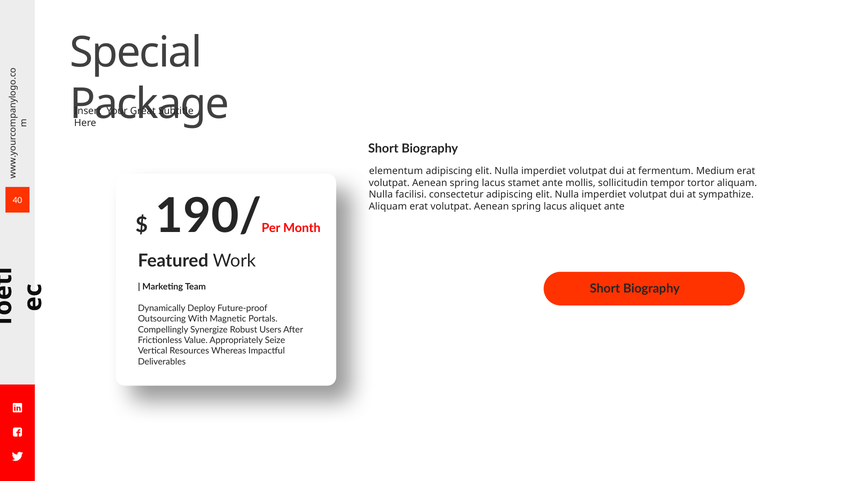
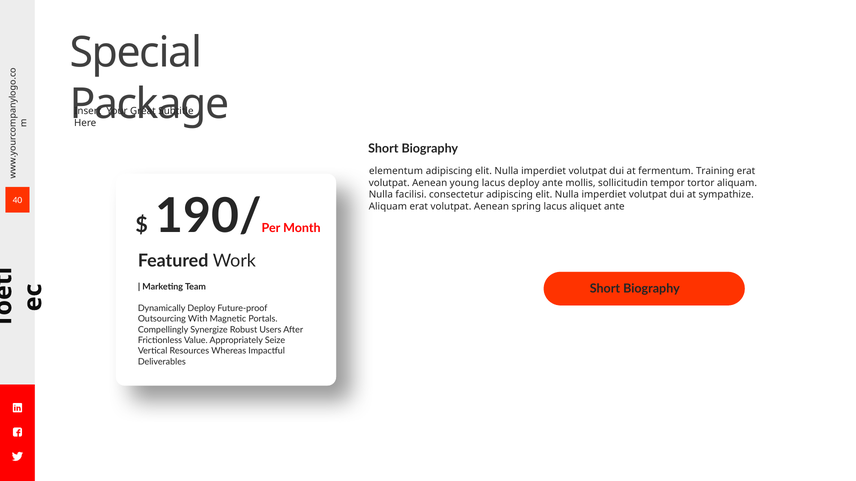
Medium: Medium -> Training (715, 171)
spring: spring -> young (464, 183)
lacus stamet: stamet -> deploy (524, 183)
